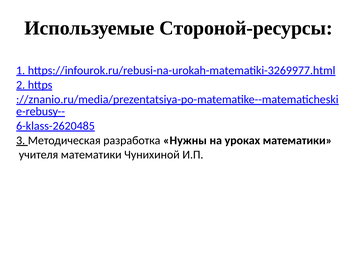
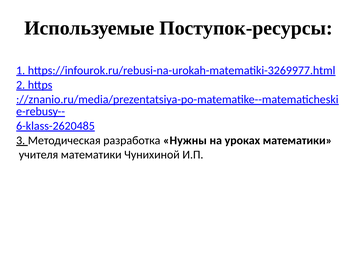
Стороной-ресурсы: Стороной-ресурсы -> Поступок-ресурсы (246, 28)
